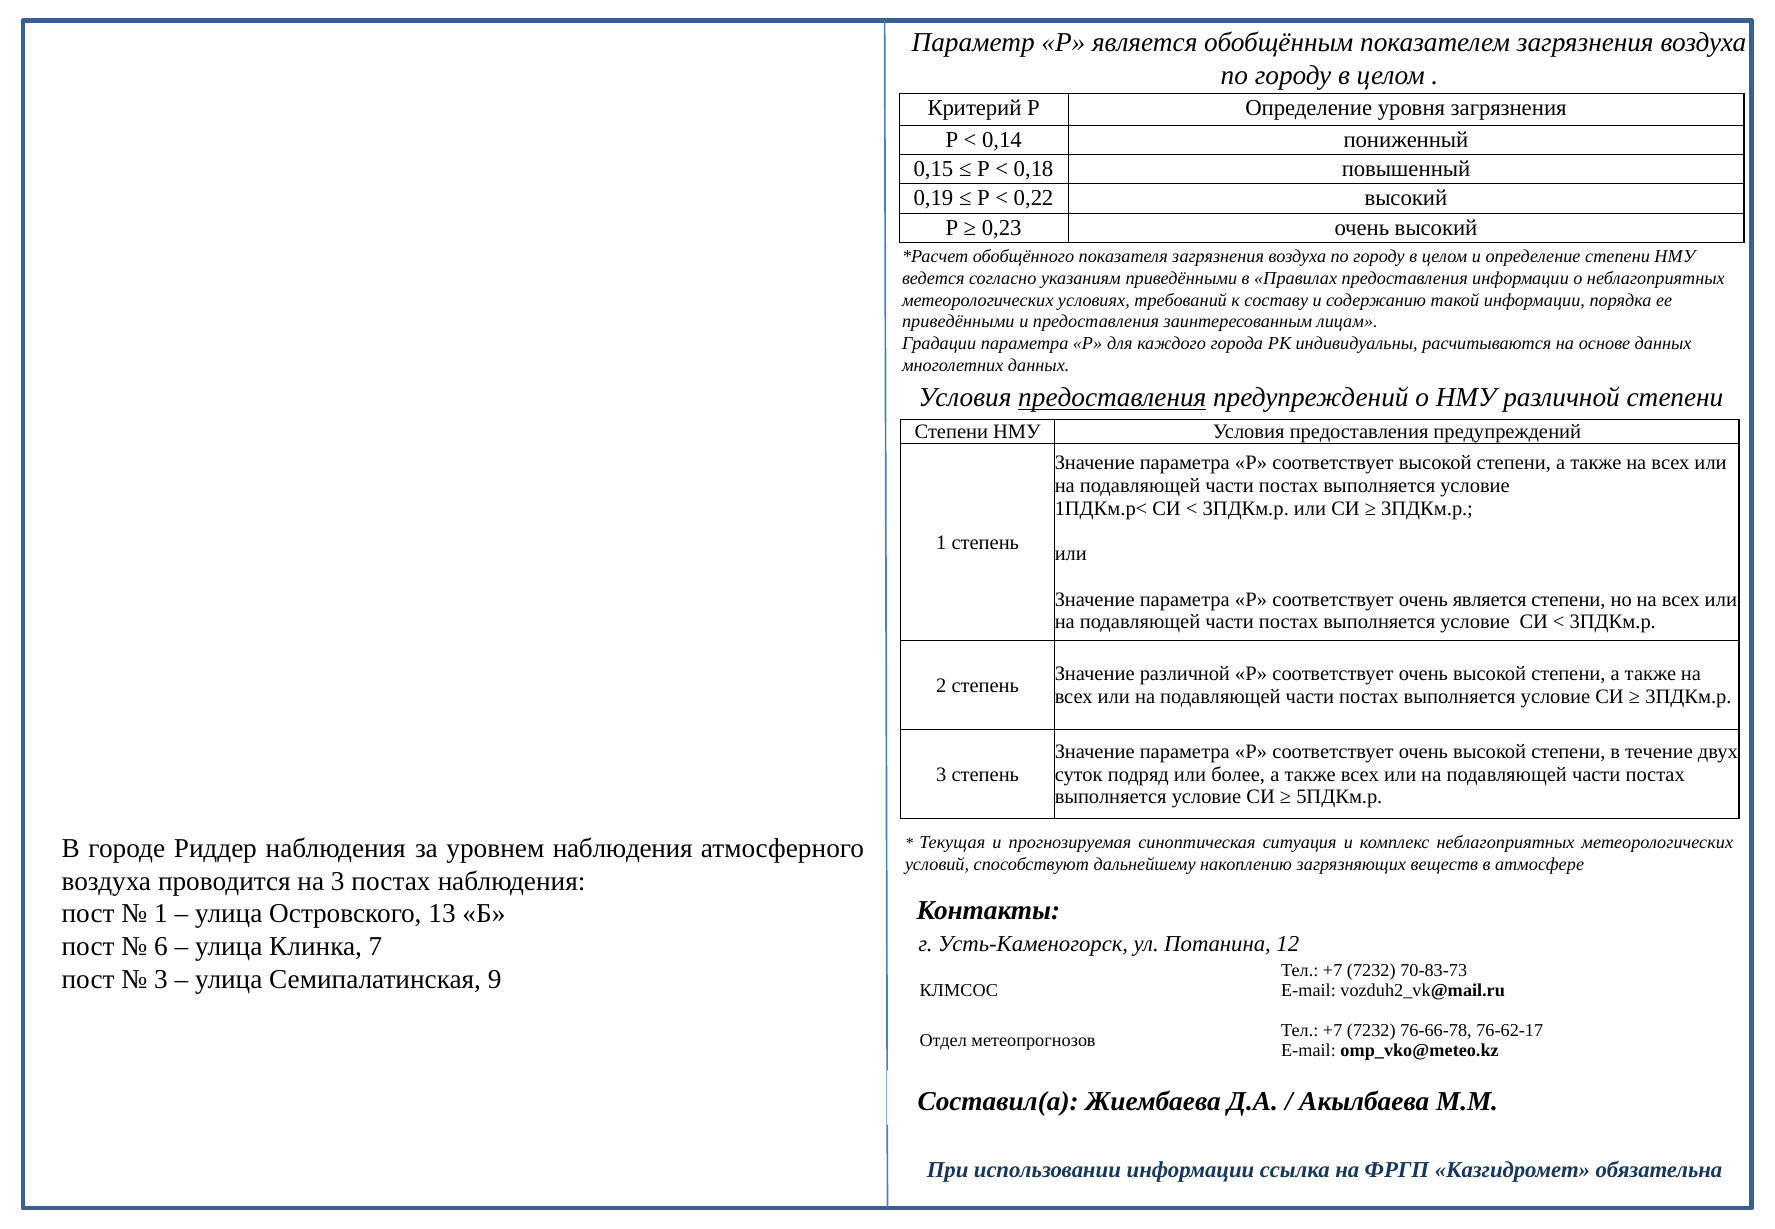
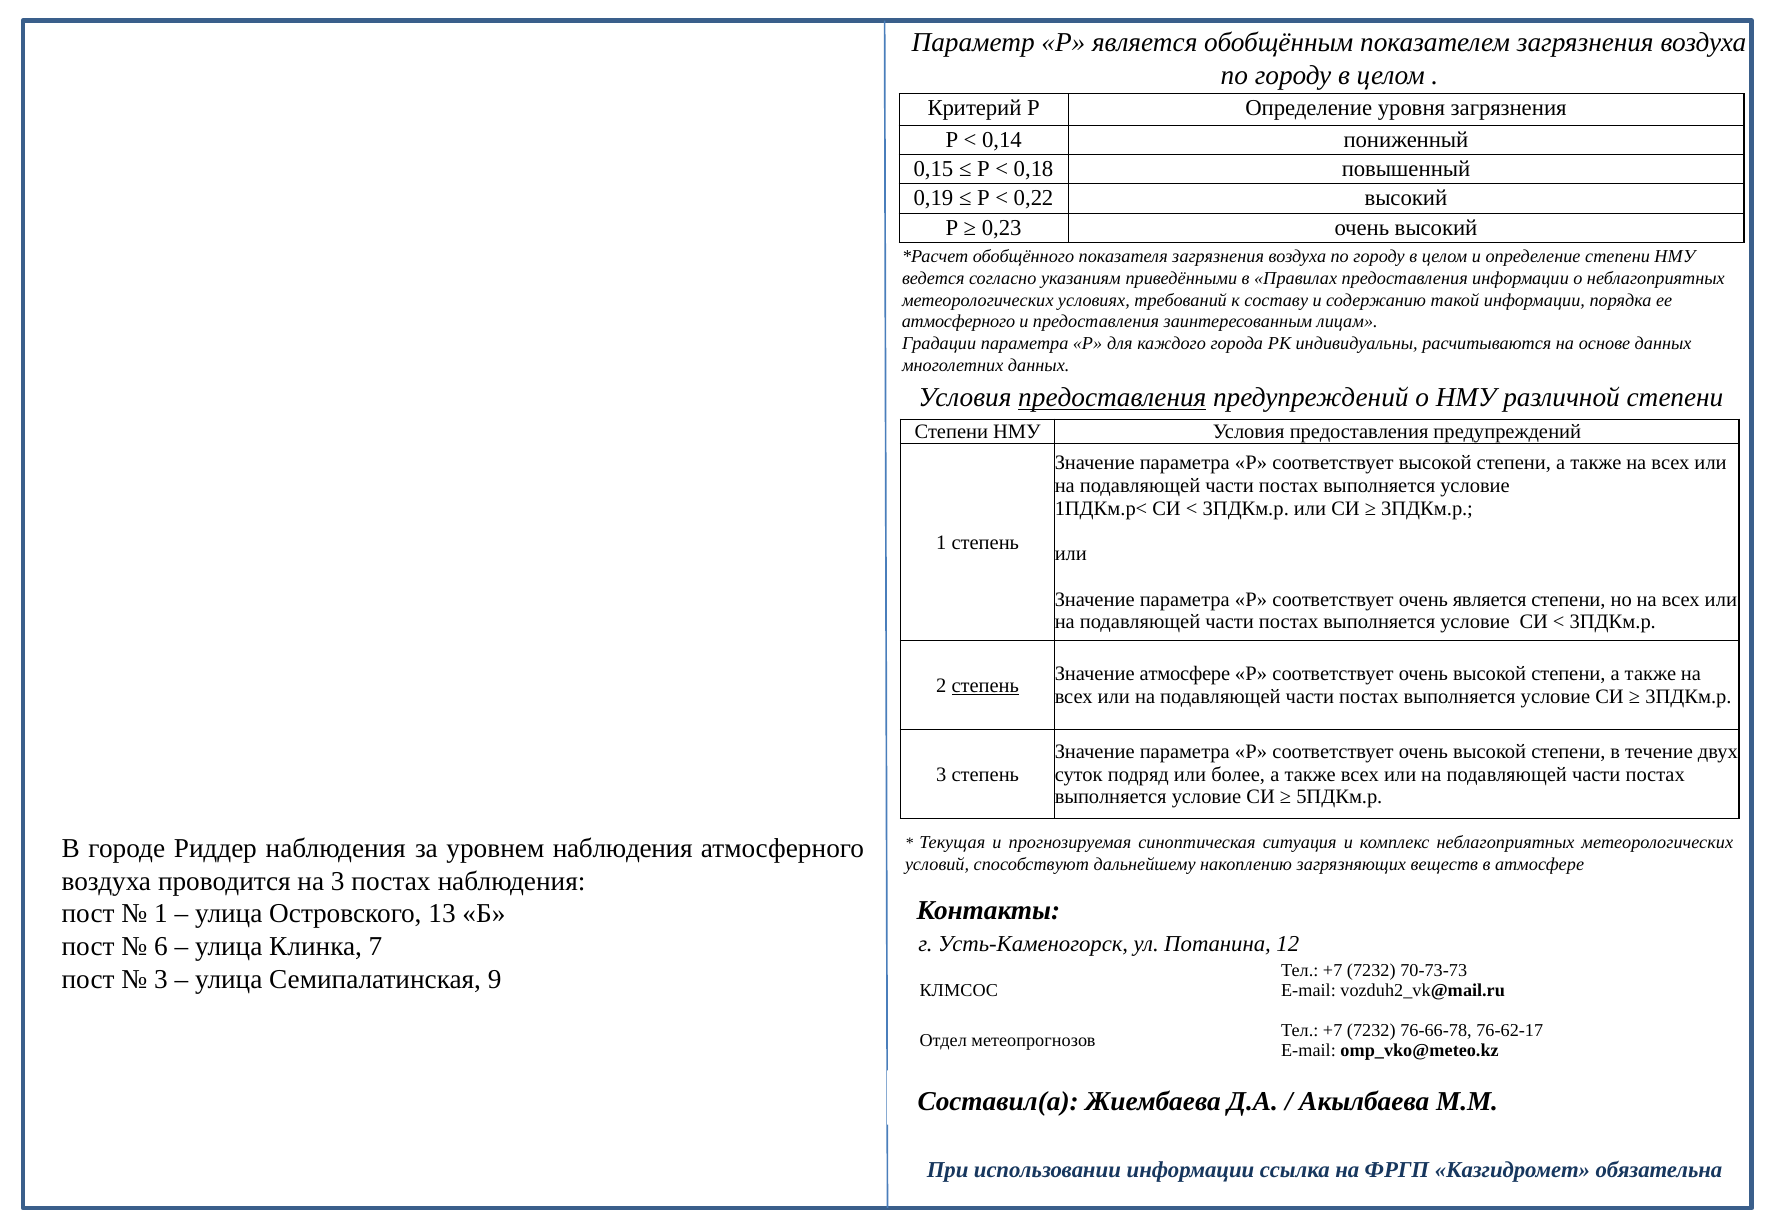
приведёнными: приведёнными -> атмосферного (958, 322)
Значение различной: различной -> атмосфере (1185, 674)
степень underline: none -> present (985, 685)
70-83-73: 70-83-73 -> 70-73-73 (1434, 970)
